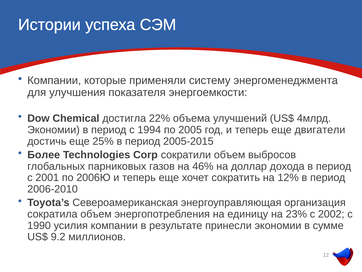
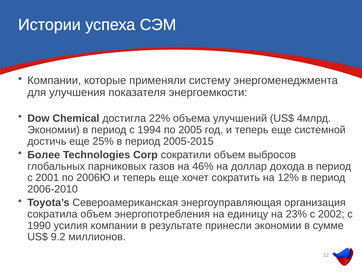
двигатели: двигатели -> системной (320, 130)
